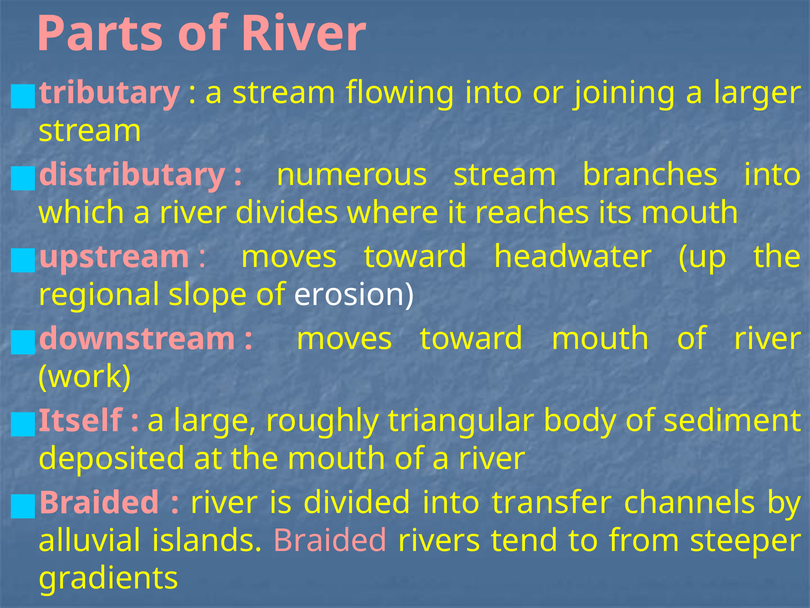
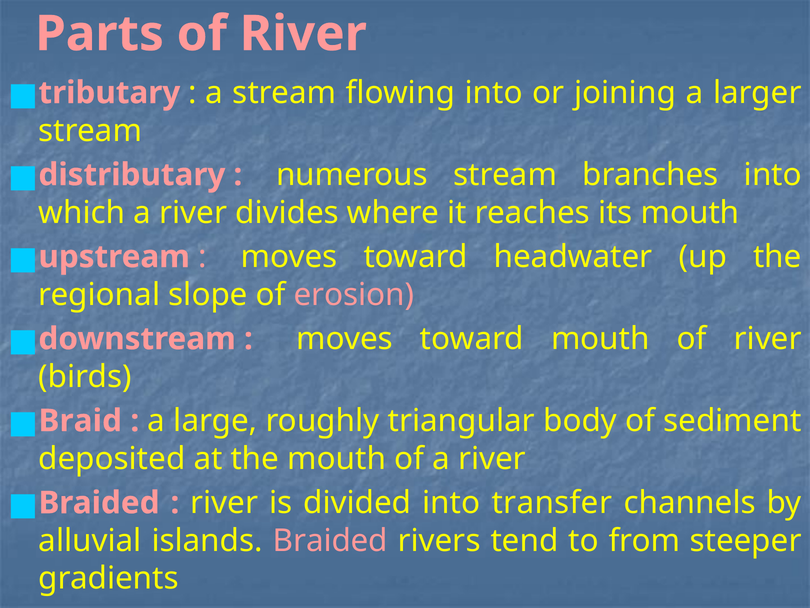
erosion colour: white -> pink (354, 294)
work: work -> birds (85, 376)
Itself: Itself -> Braid (80, 420)
